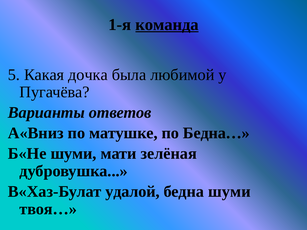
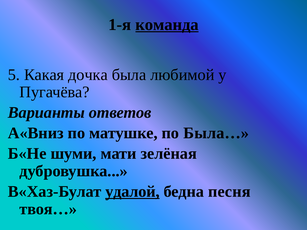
Бедна…: Бедна… -> Была… (216, 133)
удалой underline: none -> present (132, 192)
бедна шуми: шуми -> песня (229, 192)
